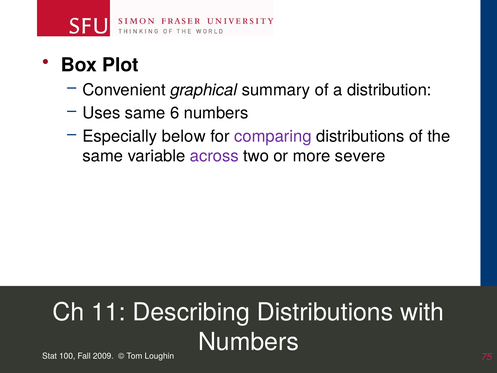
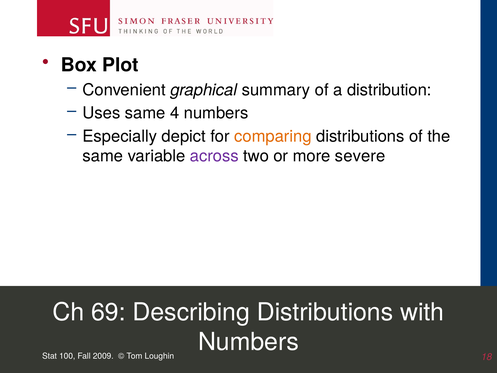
6: 6 -> 4 (175, 113)
below: below -> depict (184, 136)
comparing colour: purple -> orange (273, 136)
11: 11 -> 69 (108, 312)
75: 75 -> 18 (487, 357)
